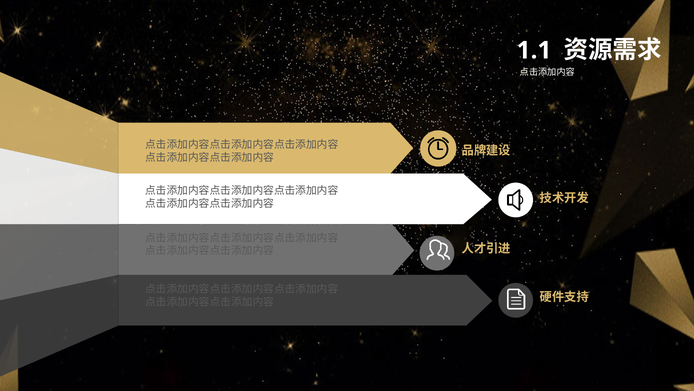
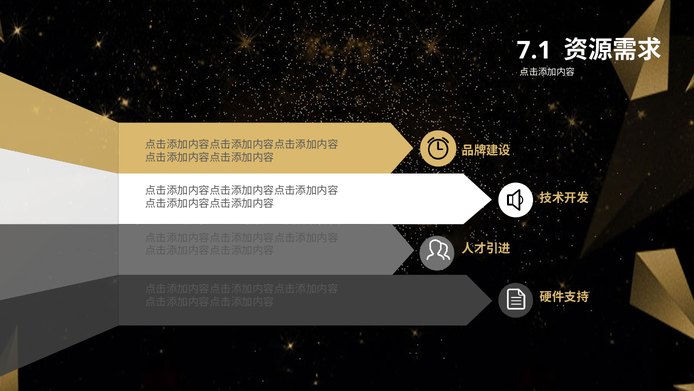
1.1: 1.1 -> 7.1 (534, 50)
